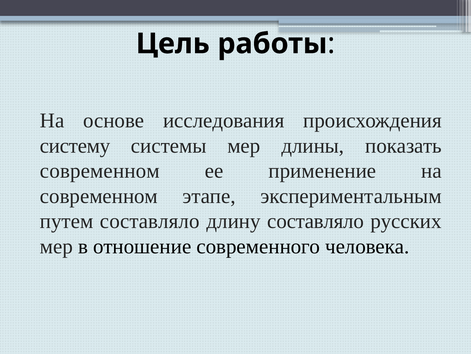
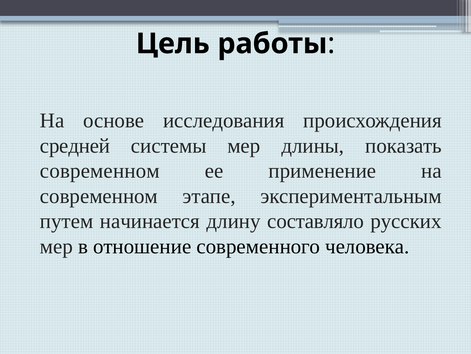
систему: систему -> средней (75, 145)
путем составляло: составляло -> начинается (150, 221)
